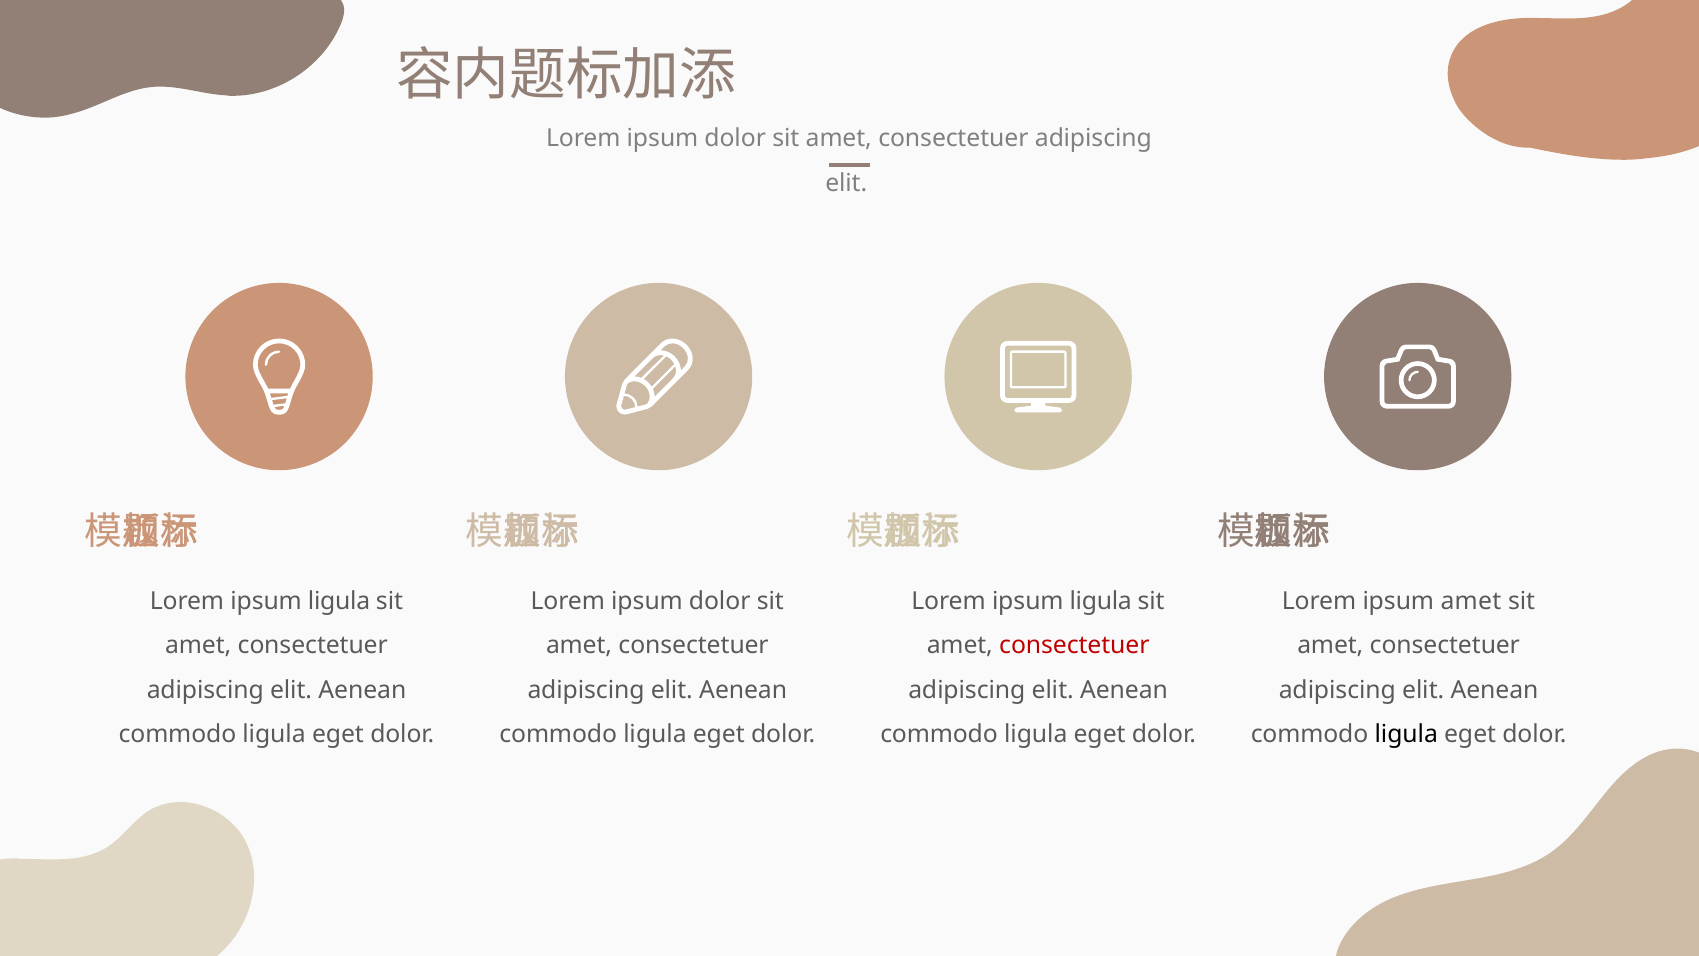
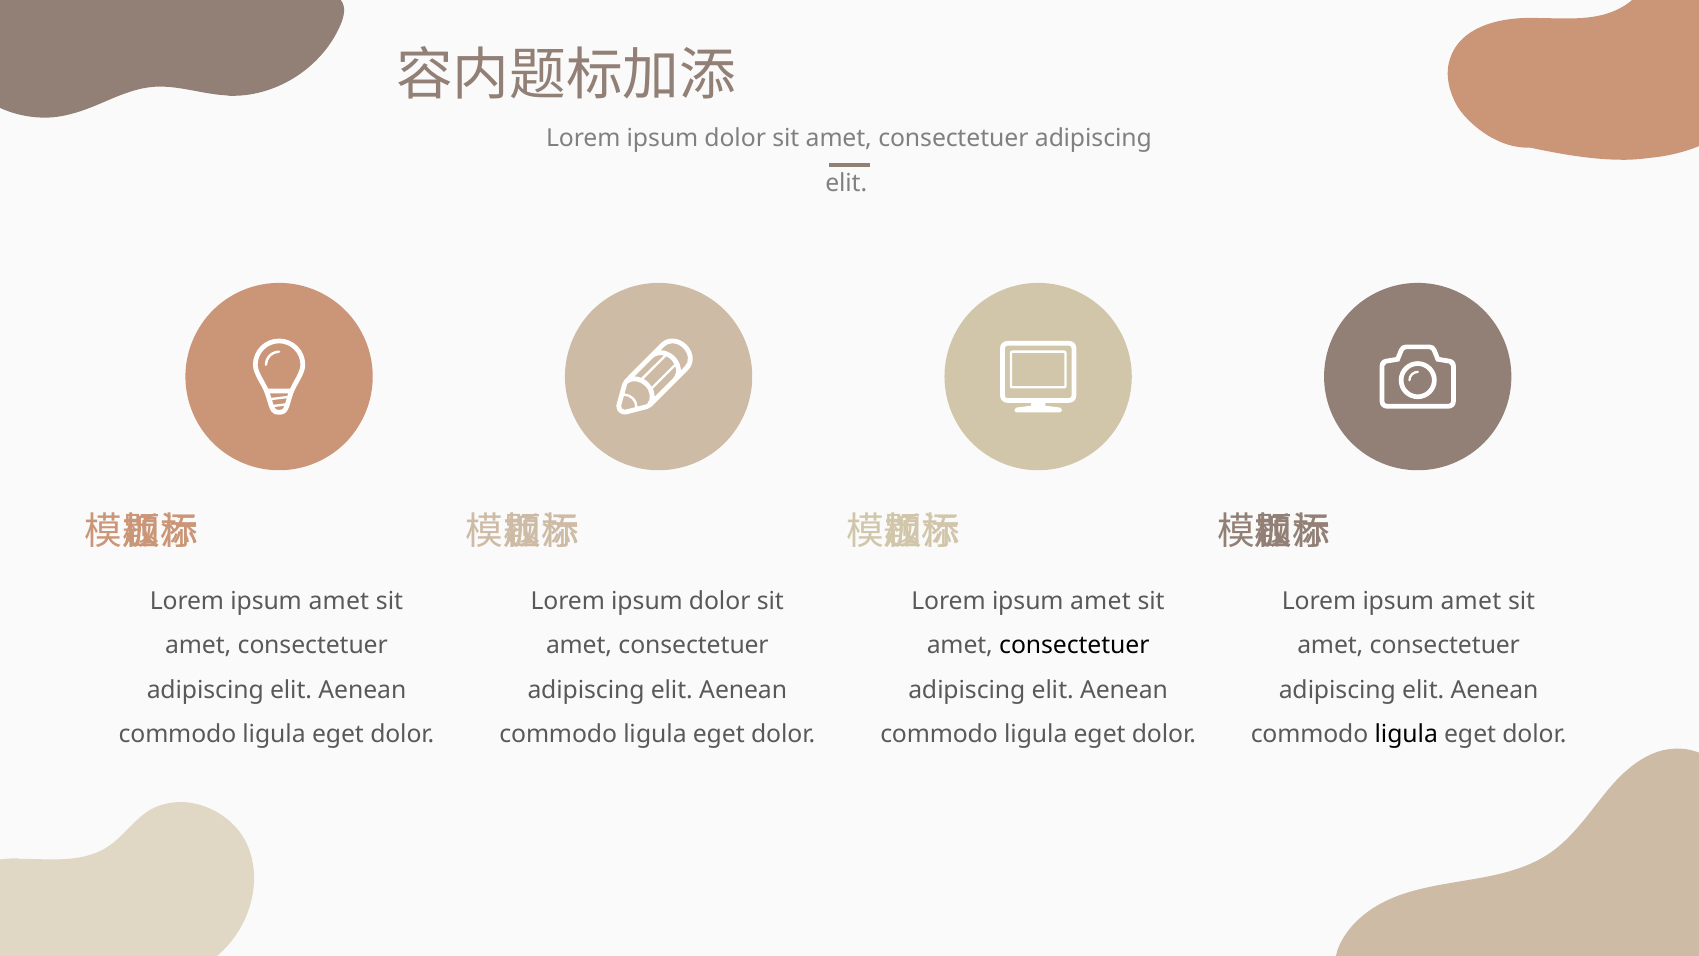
ligula: ligula -> amet (339, 601)
ligula: ligula -> amet (1100, 601)
consectetuer colour: red -> black (1074, 645)
